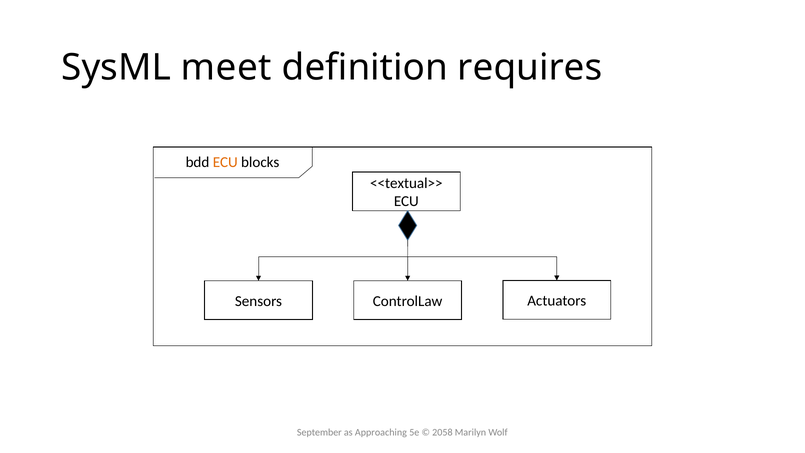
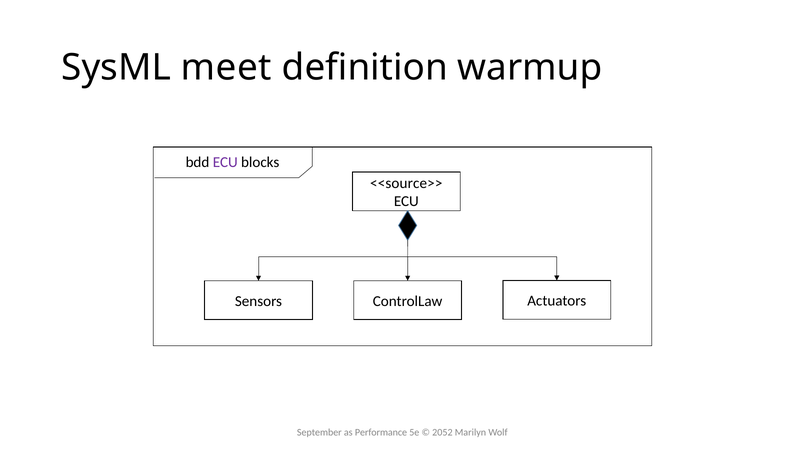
requires: requires -> warmup (530, 68)
ECU colour: orange -> purple (225, 162)
<<textual>>: <<textual>> -> <<source>> (406, 183)
Approaching: Approaching -> Performance (381, 432)
2058: 2058 -> 2052 (442, 432)
